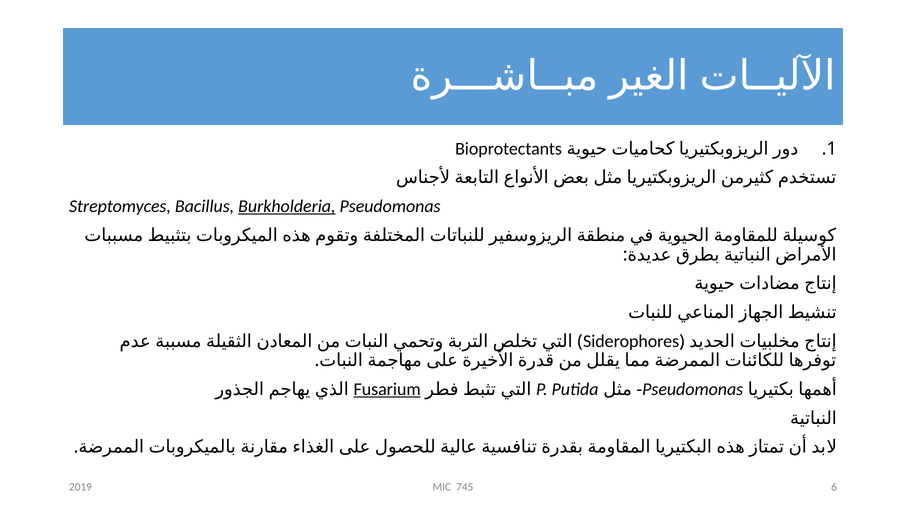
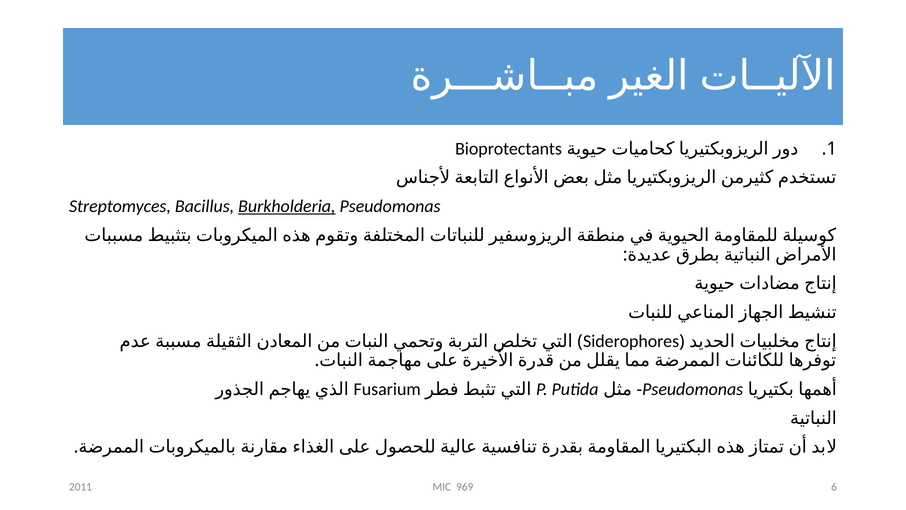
Fusarium underline: present -> none (387, 389)
745: 745 -> 969 (465, 487)
2019: 2019 -> 2011 (81, 487)
